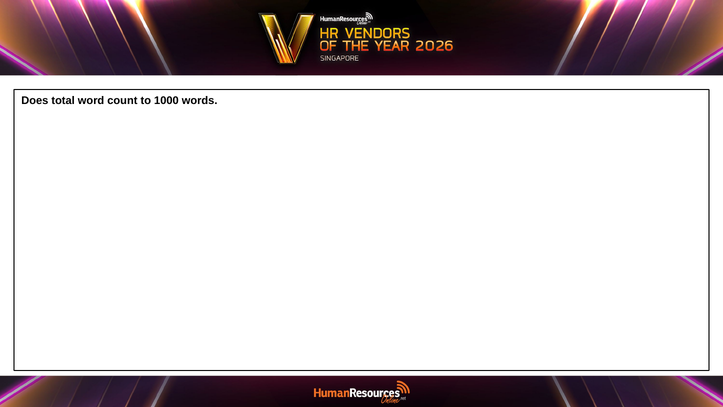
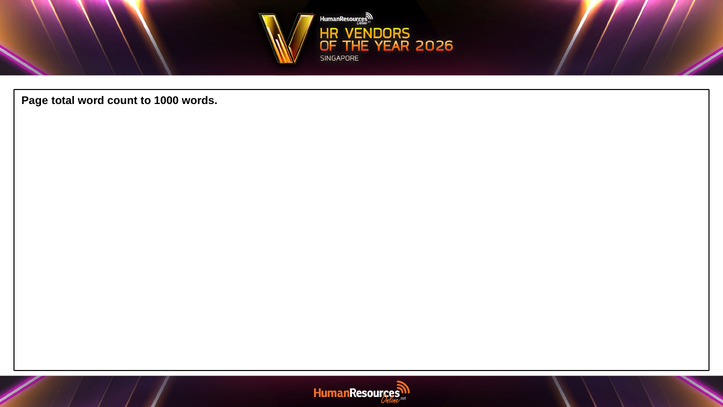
Does: Does -> Page (35, 100)
